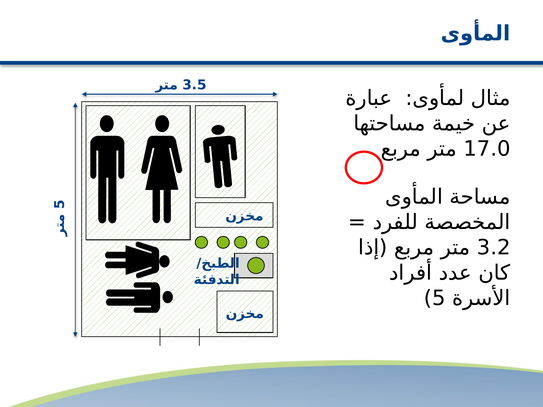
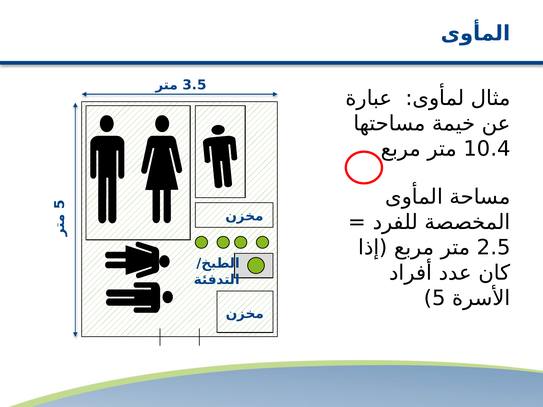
17.0: 17.0 -> 10.4 (487, 149)
3.2: 3.2 -> 2.5 (494, 248)
